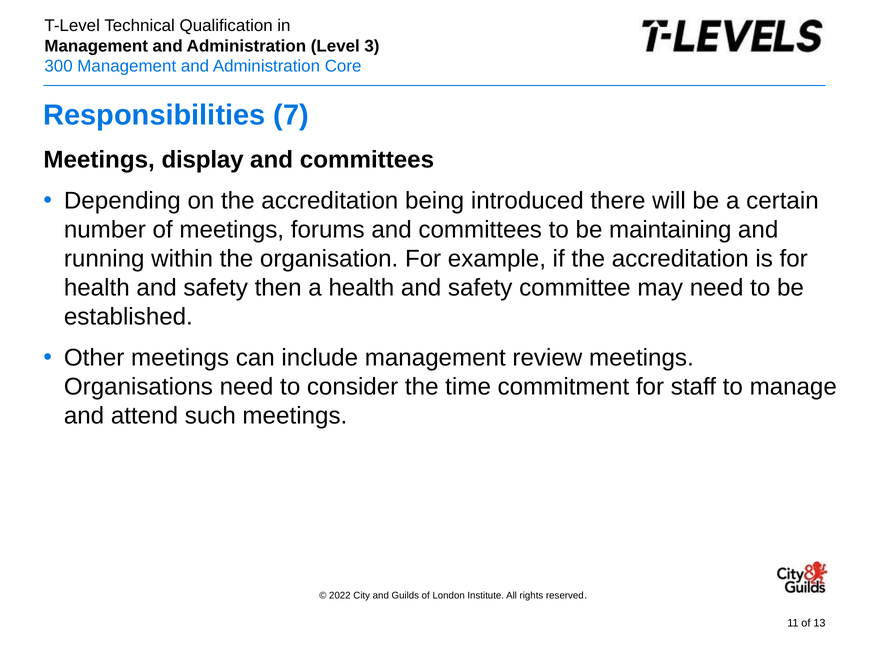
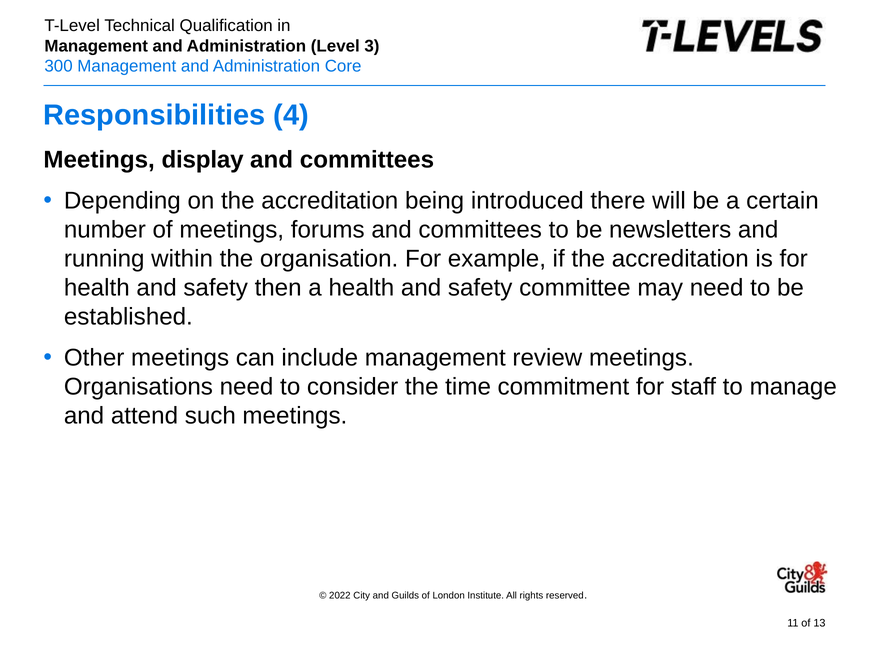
7: 7 -> 4 (291, 115)
maintaining: maintaining -> newsletters (670, 230)
